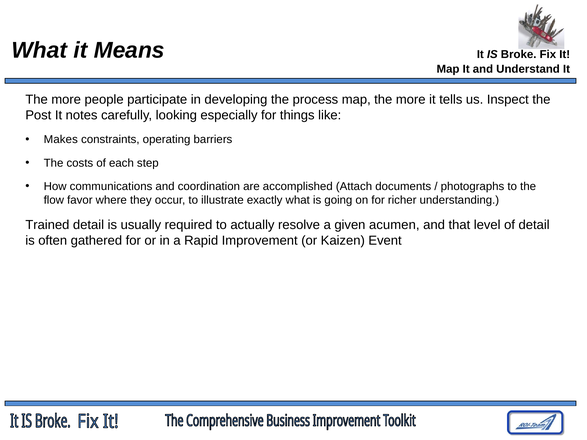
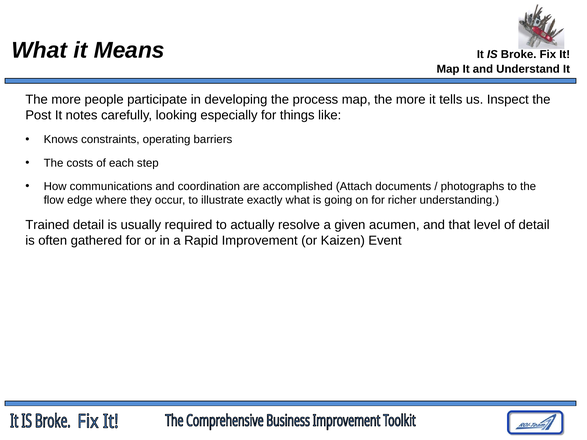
Makes: Makes -> Knows (61, 140)
favor: favor -> edge (80, 200)
